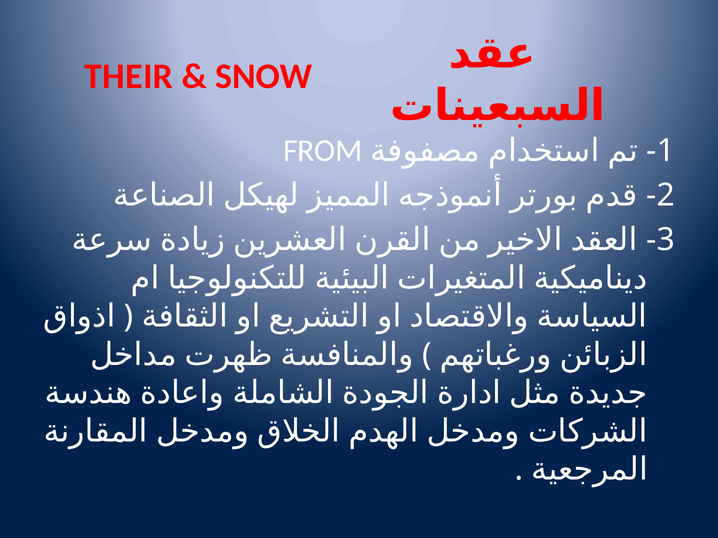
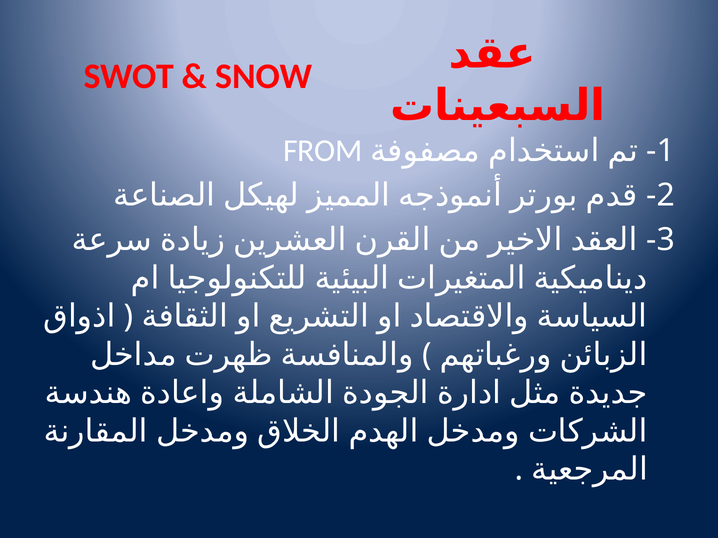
THEIR: THEIR -> SWOT (129, 76)
